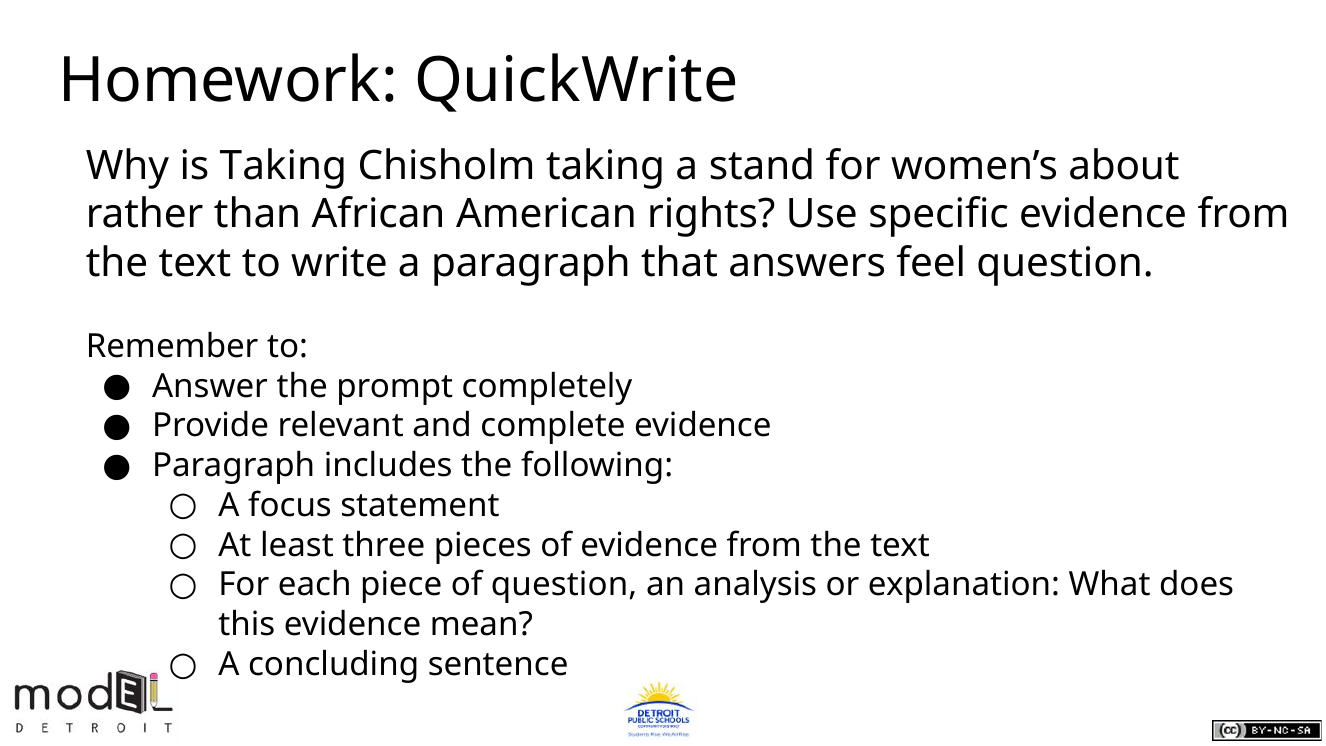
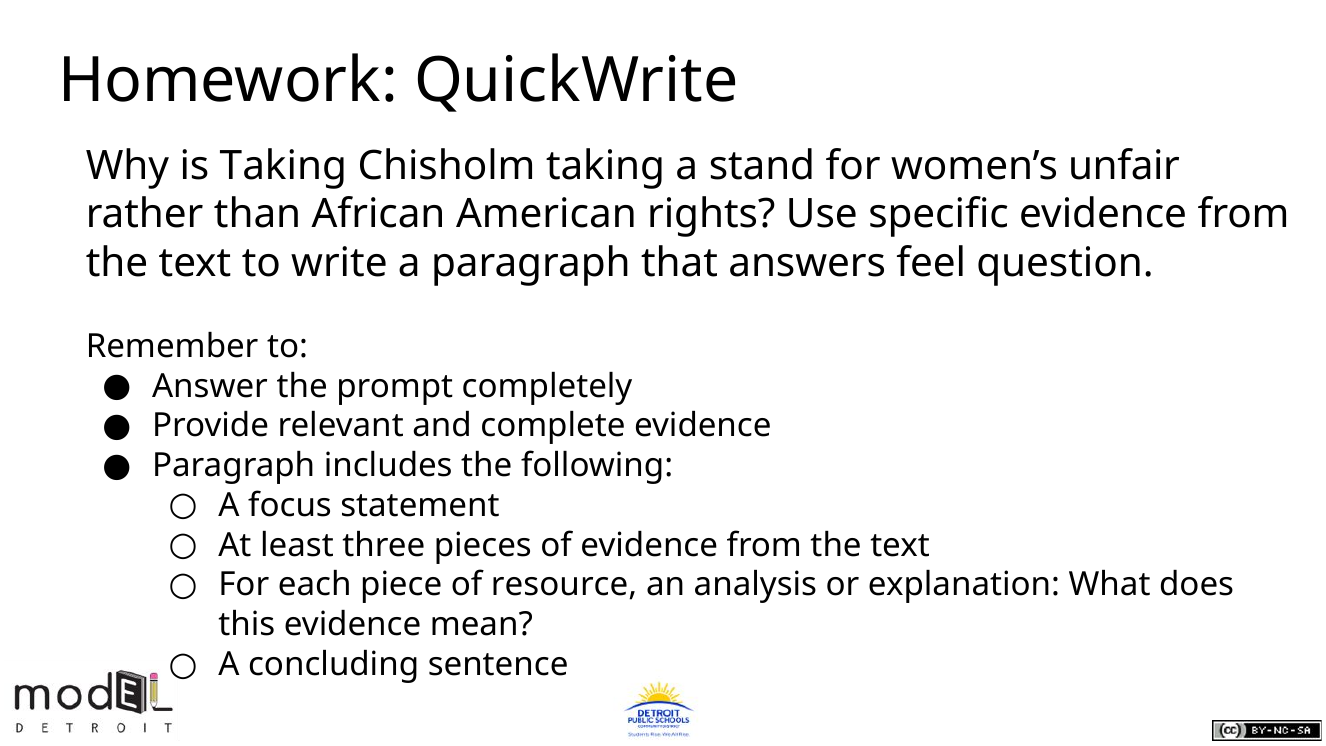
about: about -> unfair (1124, 166)
of question: question -> resource (564, 585)
